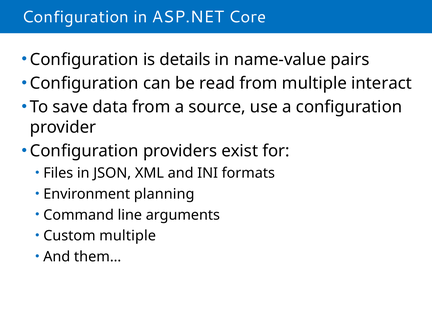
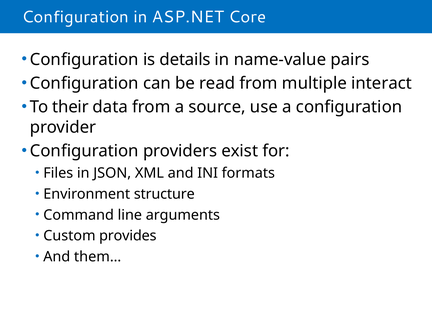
save: save -> their (70, 107)
planning: planning -> structure (164, 194)
Custom multiple: multiple -> provides (128, 236)
